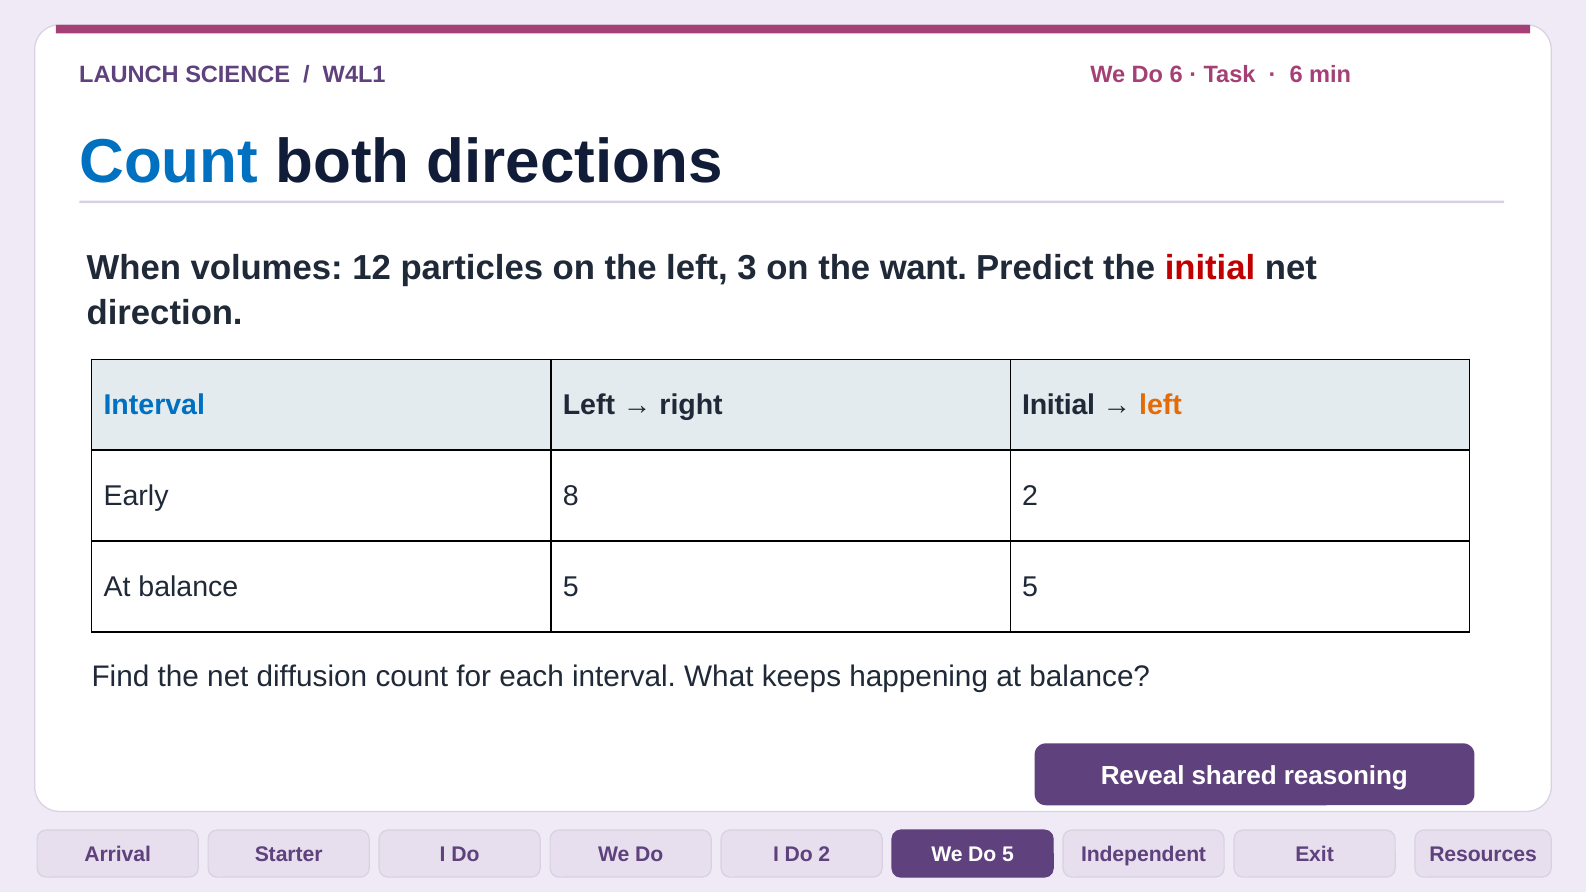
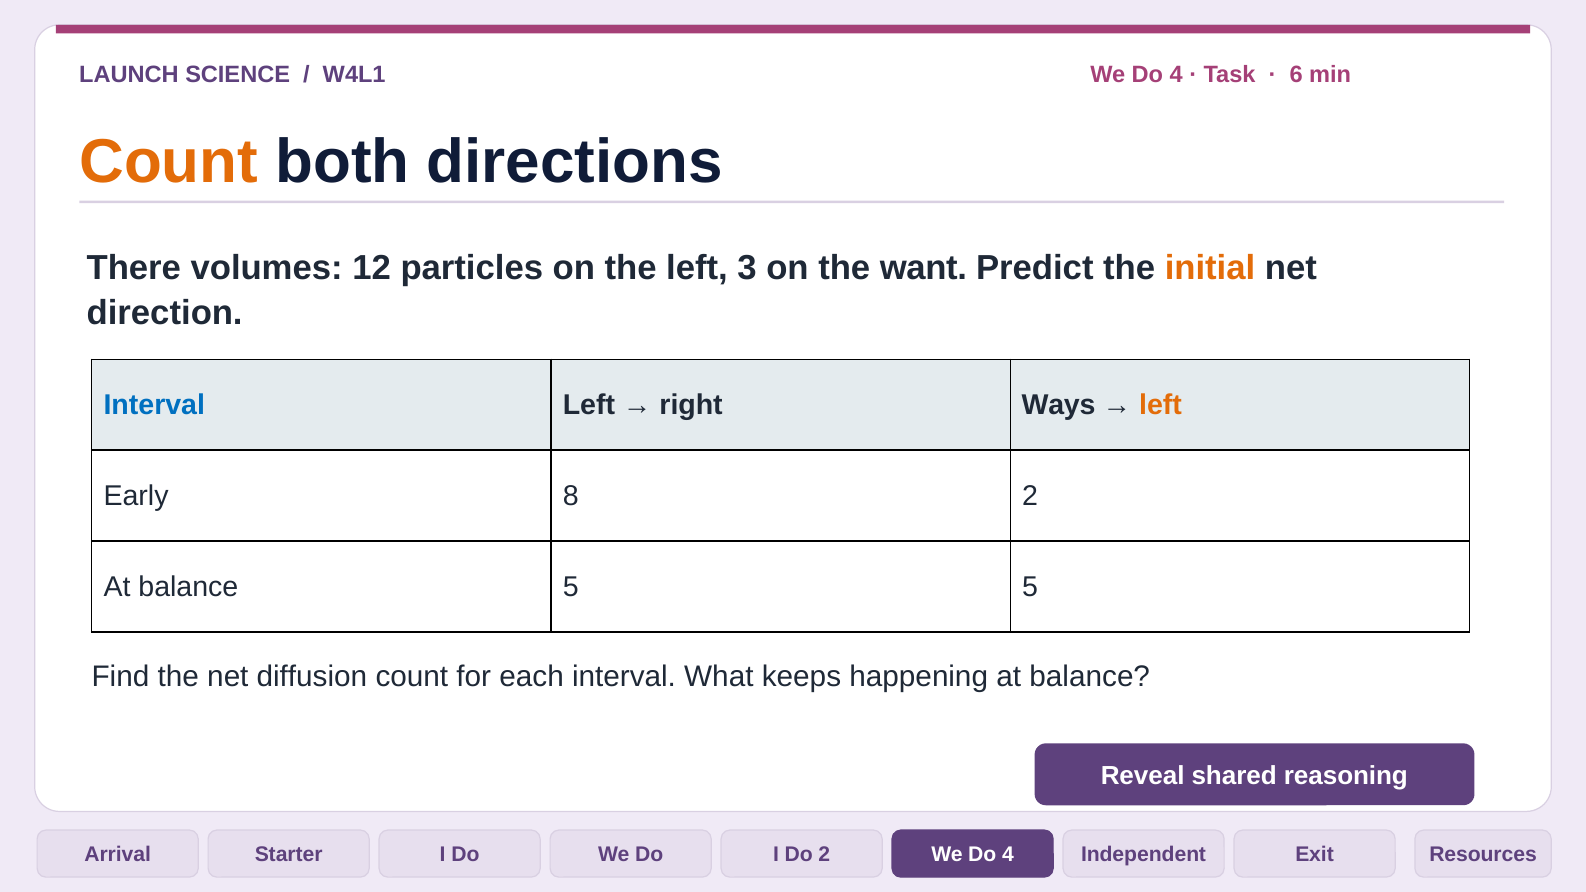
W4L1 We Do 6: 6 -> 4 (1176, 74)
Count colour: blue -> orange (169, 162)
When: When -> There (134, 268)
initial colour: red -> orange (1210, 268)
right Initial: Initial -> Ways (1059, 405)
2 We Do 5: 5 -> 4 (1008, 855)
